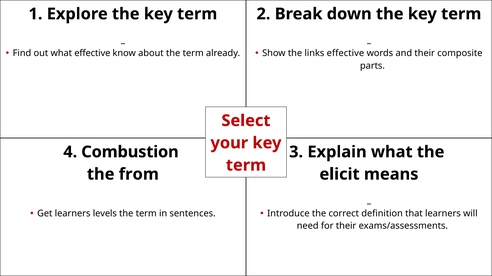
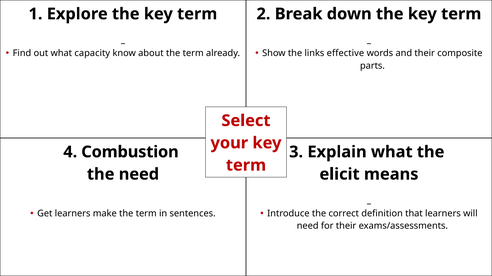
what effective: effective -> capacity (92, 53)
the from: from -> need (139, 175)
levels: levels -> make (105, 214)
